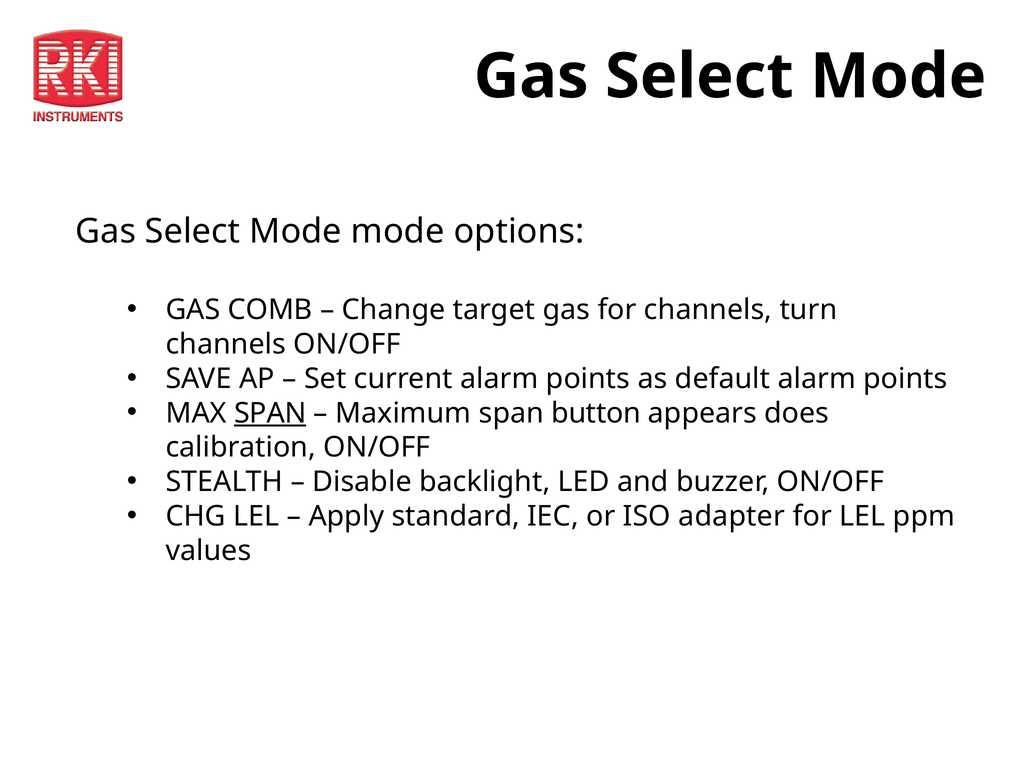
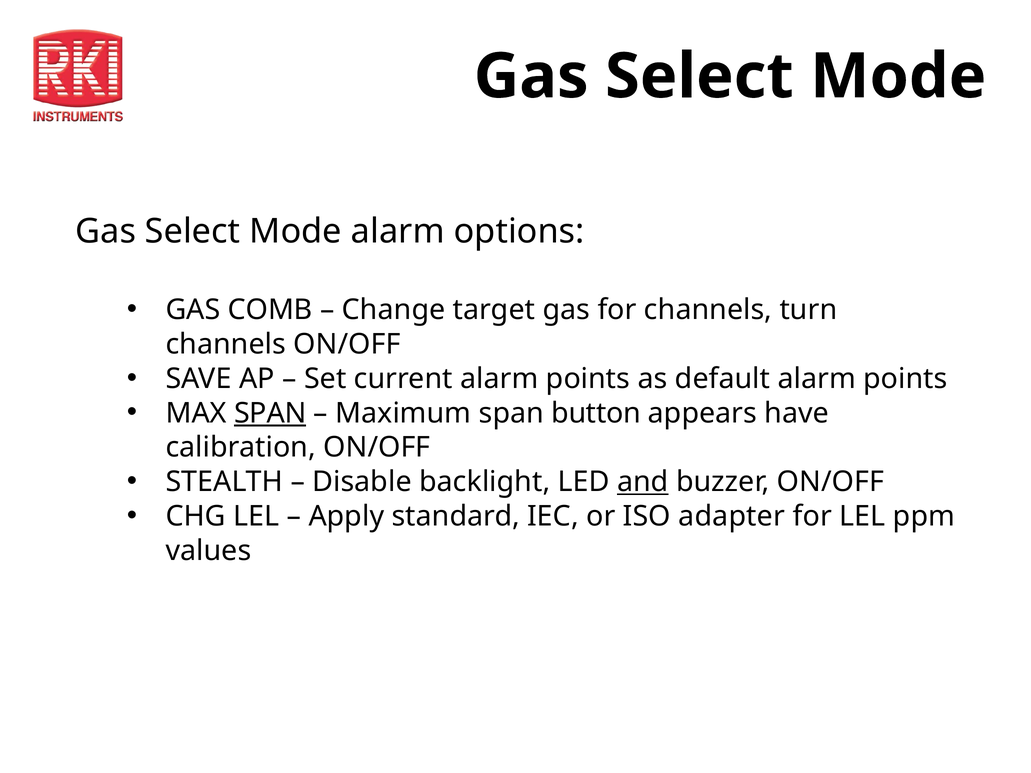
Mode mode: mode -> alarm (398, 231)
does: does -> have (797, 413)
and underline: none -> present (643, 482)
